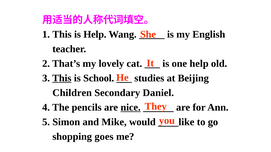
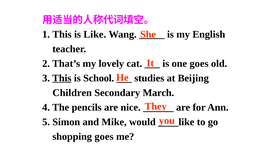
is Help: Help -> Like (95, 35)
one help: help -> goes (199, 64)
Daniel: Daniel -> March (158, 93)
nice underline: present -> none (131, 108)
